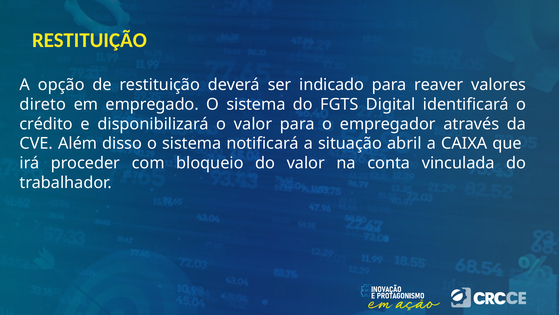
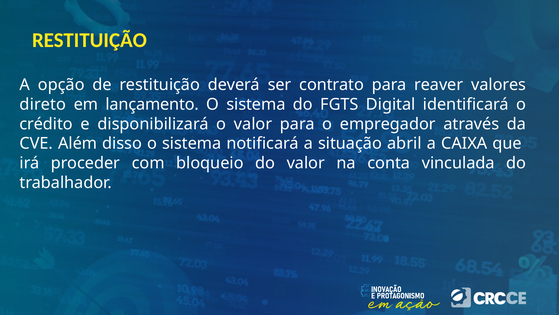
indicado: indicado -> contrato (332, 85)
empregado: empregado -> lançamento (152, 104)
